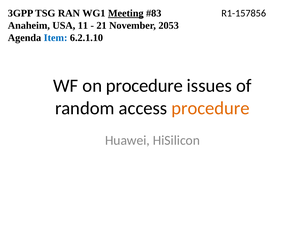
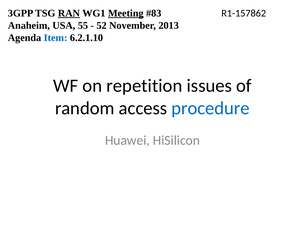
RAN underline: none -> present (69, 13)
R1-157856: R1-157856 -> R1-157862 (244, 13)
11: 11 -> 55 (83, 25)
21: 21 -> 52 (102, 25)
2053: 2053 -> 2013 (169, 25)
on procedure: procedure -> repetition (144, 86)
procedure colour: orange -> blue (210, 108)
